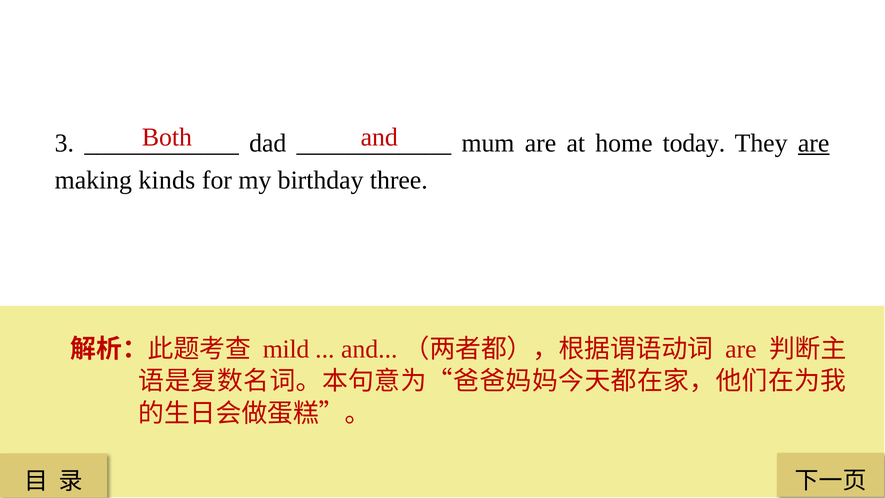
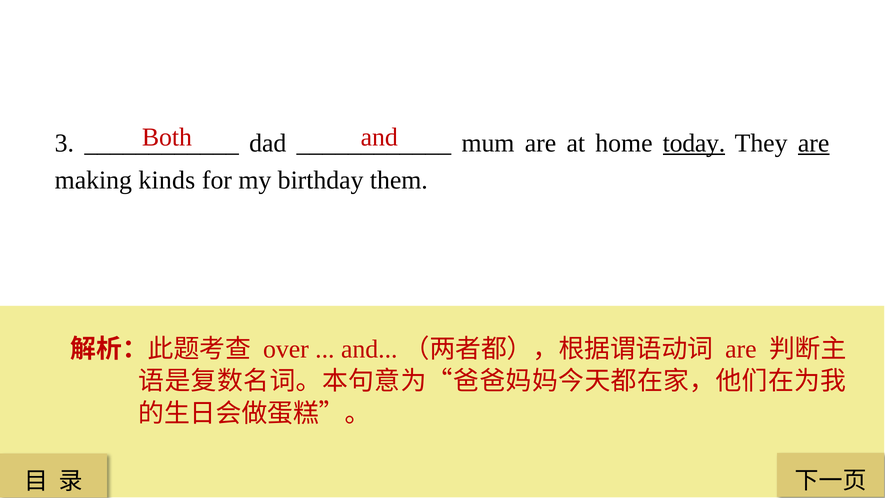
today underline: none -> present (694, 143)
three: three -> them (399, 180)
mild: mild -> over (286, 349)
